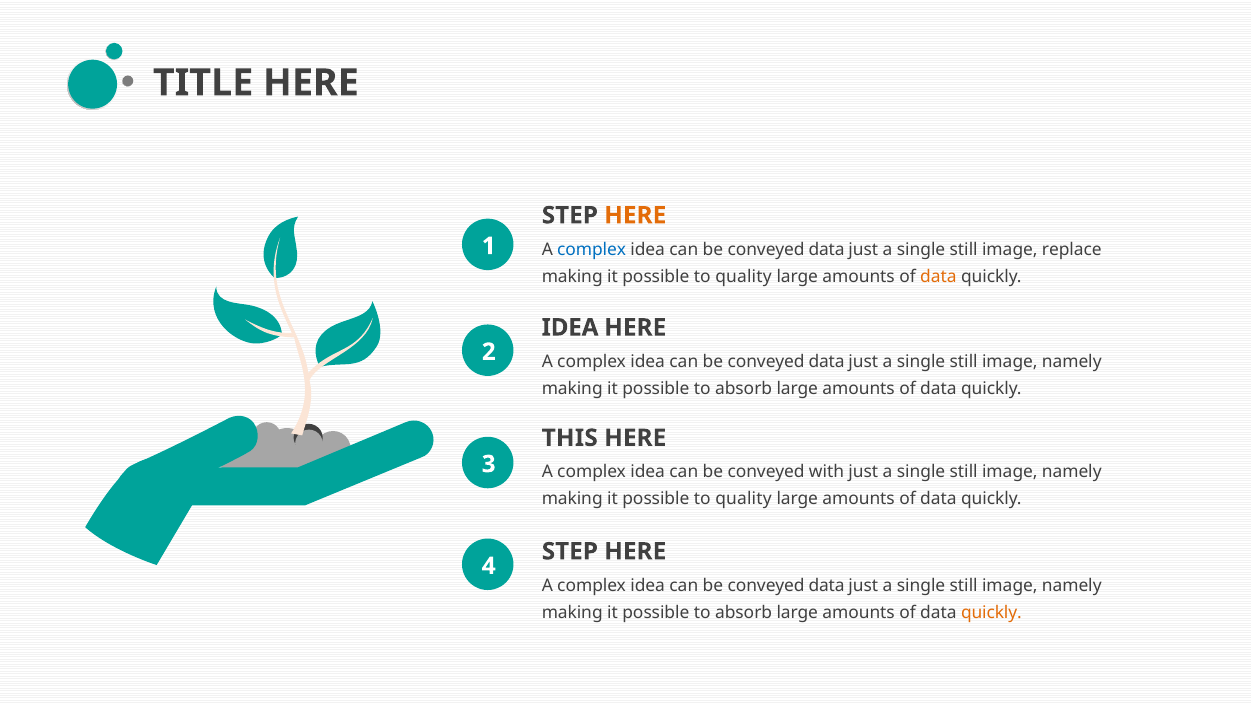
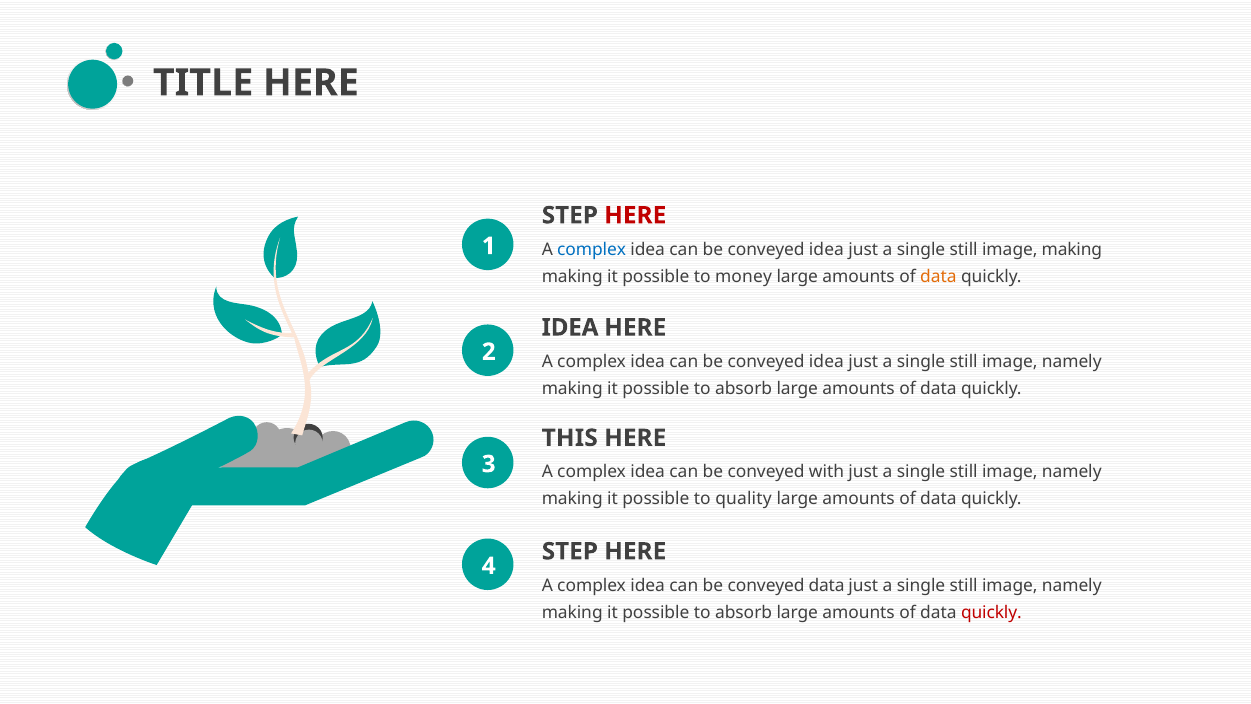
HERE colour: orange -> red (635, 215)
data: data -> idea (826, 249)
image replace: replace -> making (1072, 249)
quality: quality -> money (743, 277)
data: data -> idea (826, 361)
quickly colour: orange -> red (991, 612)
